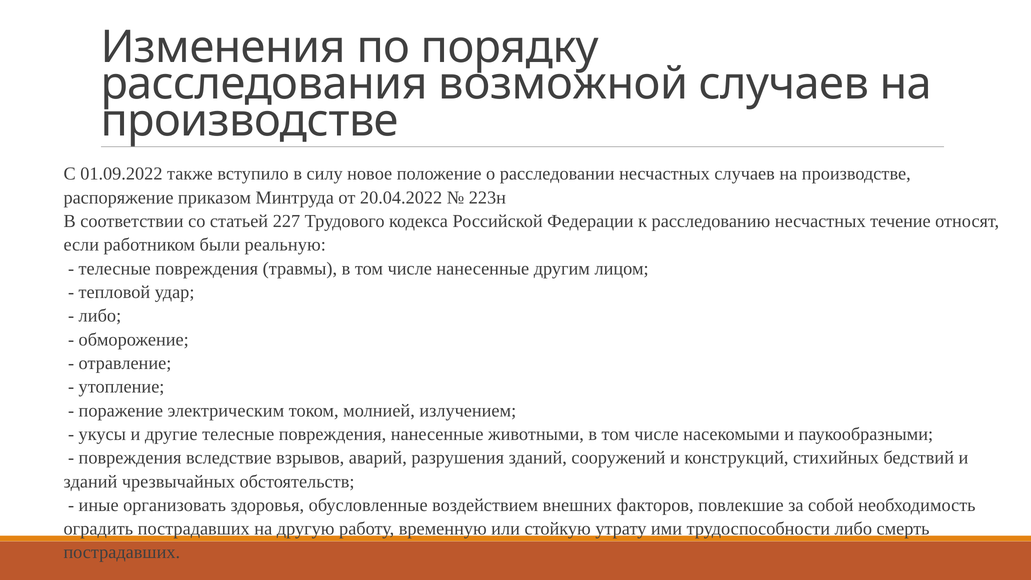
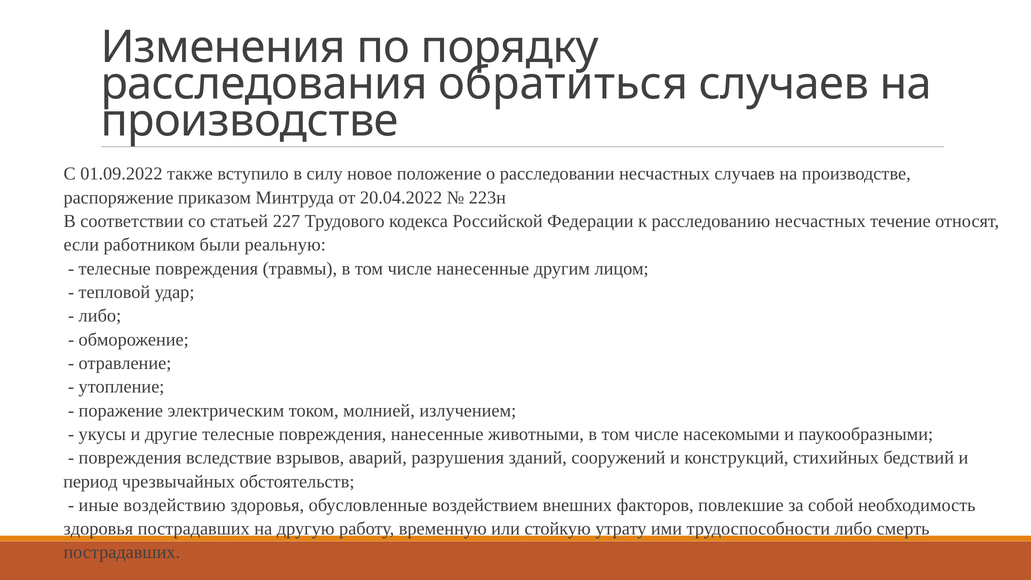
возможной: возможной -> обратиться (563, 84)
зданий: зданий -> период (90, 481)
организовать: организовать -> воздействию (175, 505)
оградить: оградить -> здоровья (98, 529)
